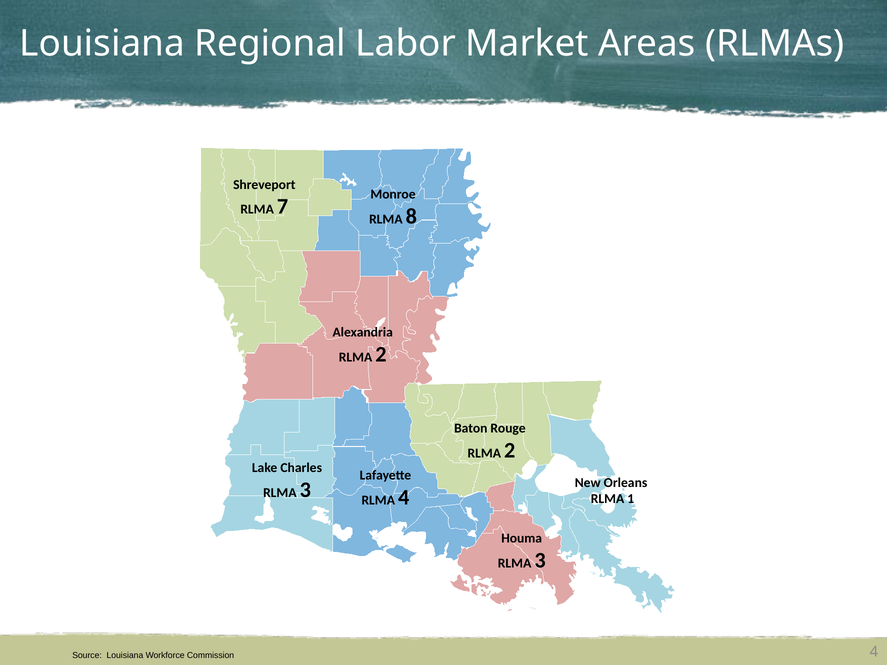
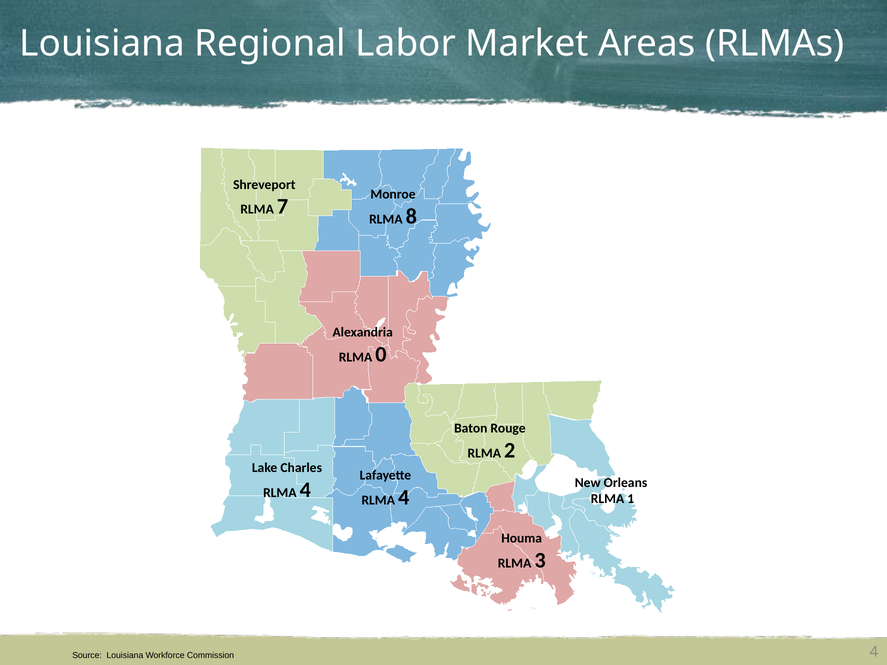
2: 2 -> 0 (381, 355)
3: 3 -> 4 (305, 490)
